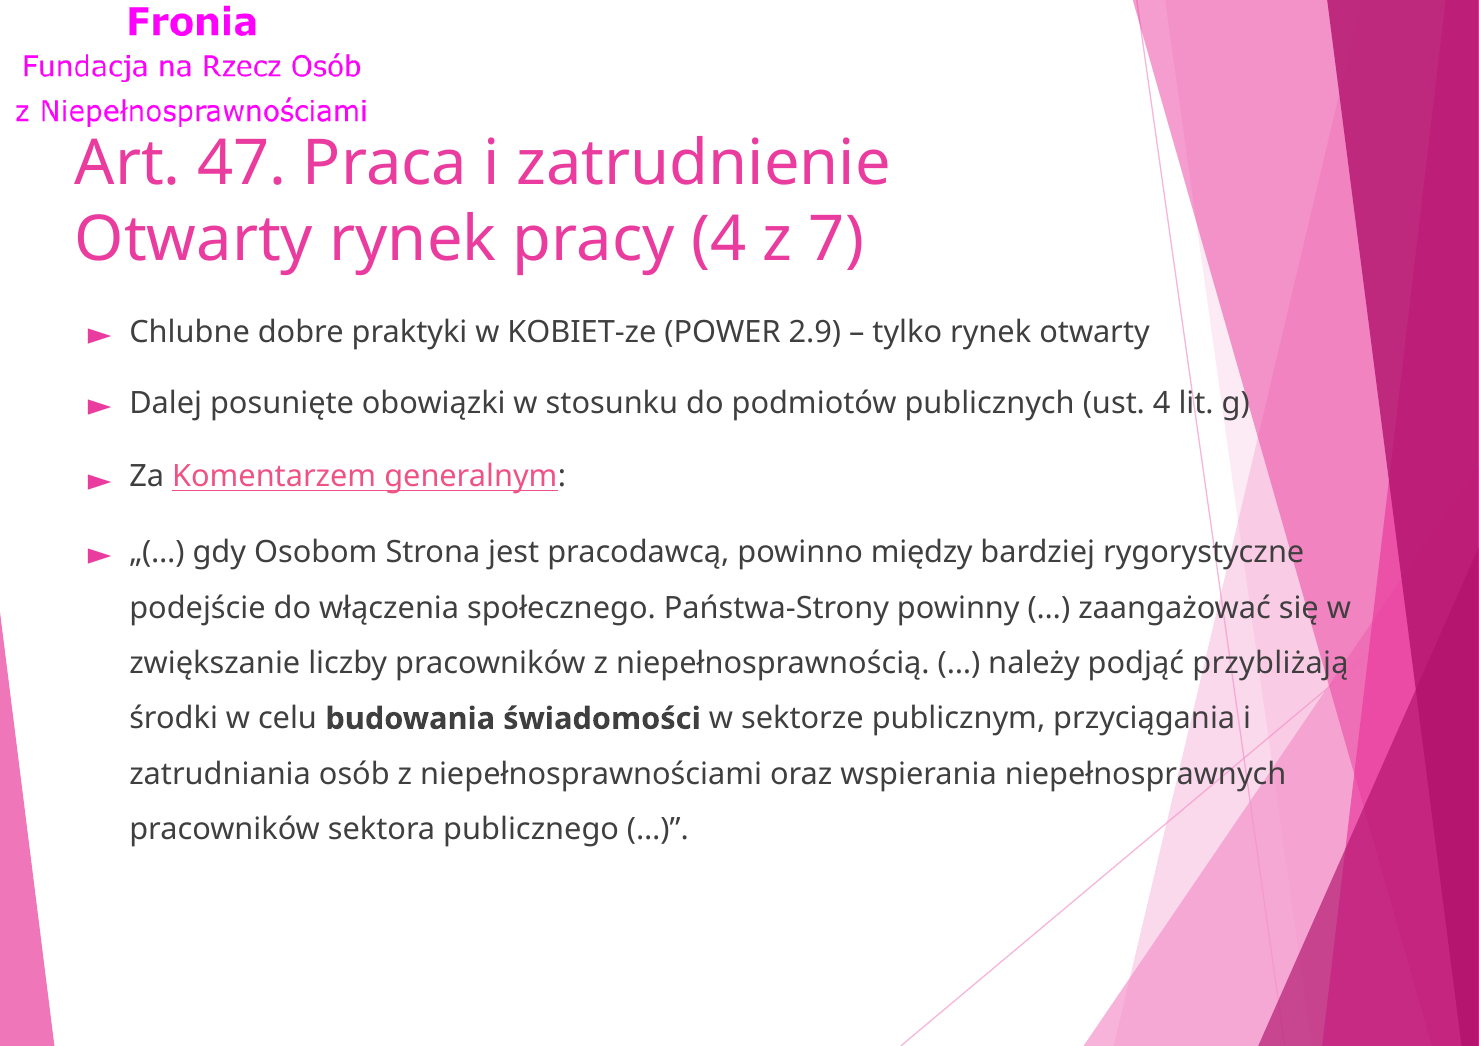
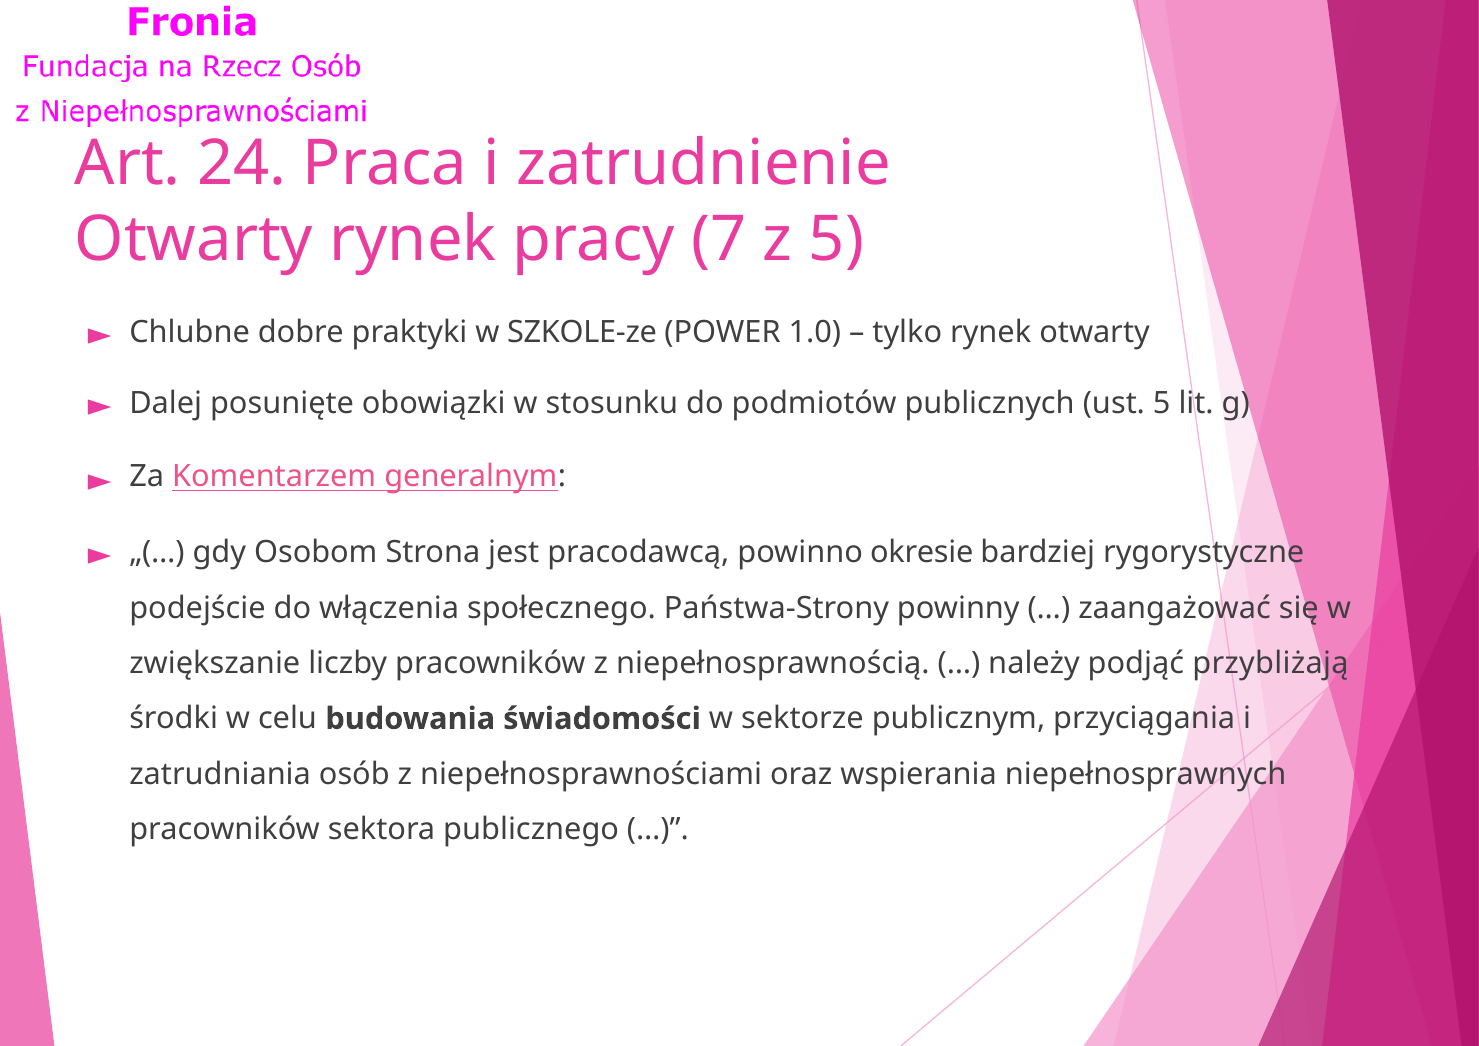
47: 47 -> 24 (242, 163)
pracy 4: 4 -> 7 (719, 239)
z 7: 7 -> 5 (836, 239)
KOBIET-ze: KOBIET-ze -> SZKOLE-ze (582, 332)
2.9: 2.9 -> 1.0 (815, 332)
ust 4: 4 -> 5 (1162, 403)
między: między -> okresie (922, 552)
